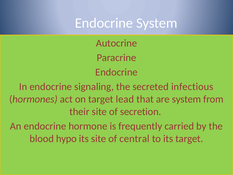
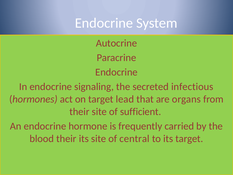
are system: system -> organs (186, 99)
secretion: secretion -> sufficient (141, 111)
blood hypo: hypo -> their (66, 138)
